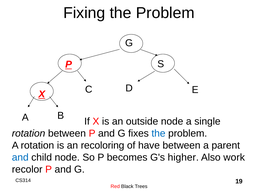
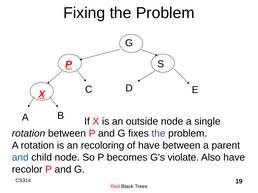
the colour: blue -> purple (158, 134)
higher: higher -> violate (183, 158)
Also work: work -> have (234, 158)
